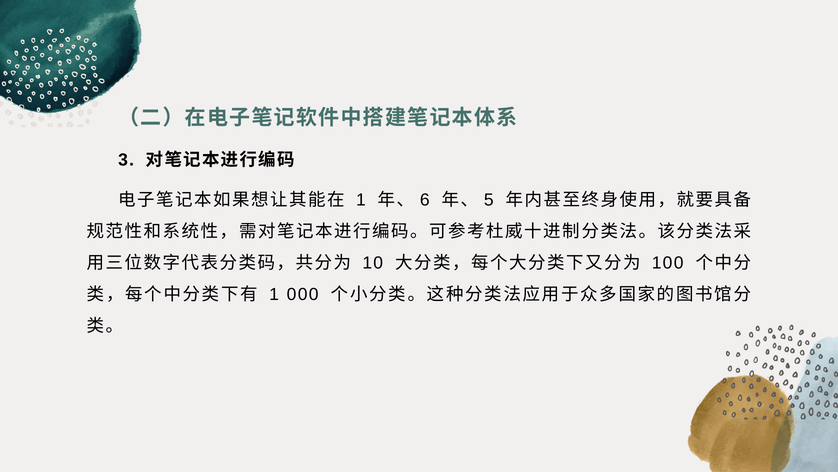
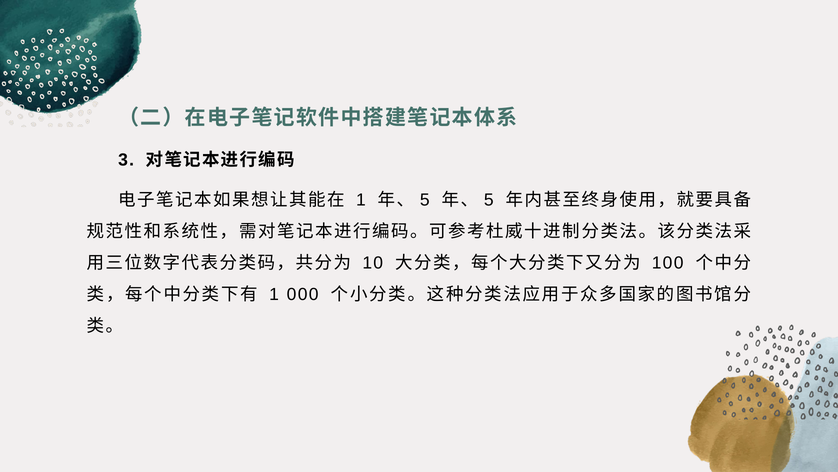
6: 6 -> 5 (425, 200)
